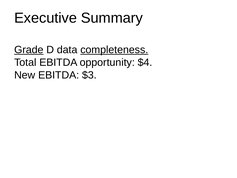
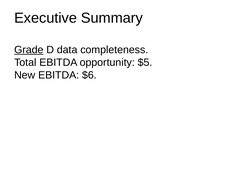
completeness underline: present -> none (114, 50)
$4: $4 -> $5 (145, 62)
$3: $3 -> $6 (89, 75)
